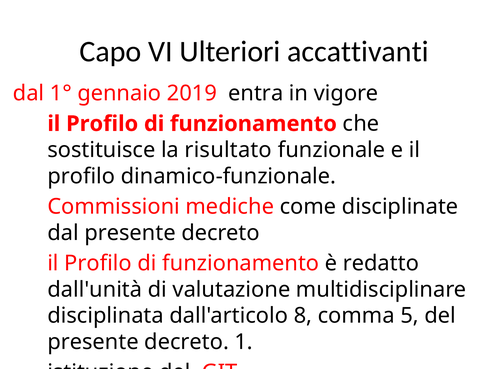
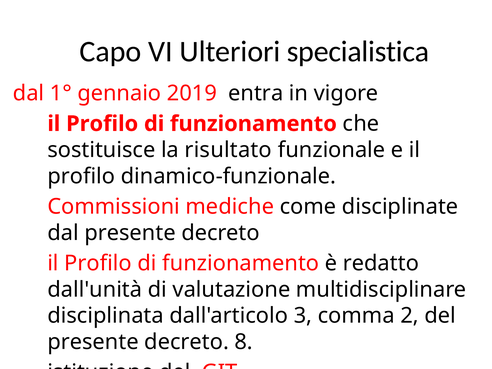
accattivanti: accattivanti -> specialistica (358, 52)
8: 8 -> 3 (303, 316)
5: 5 -> 2 (410, 316)
1: 1 -> 8 (244, 342)
